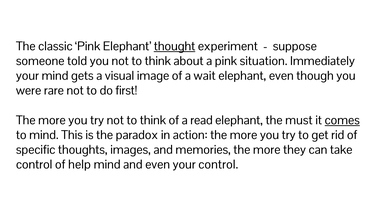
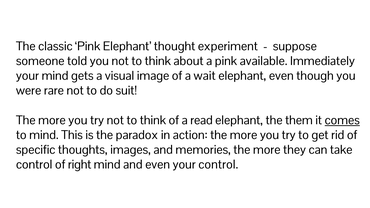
thought underline: present -> none (175, 46)
situation: situation -> available (264, 61)
first: first -> suit (126, 91)
must: must -> them (299, 120)
help: help -> right (80, 165)
